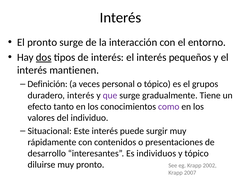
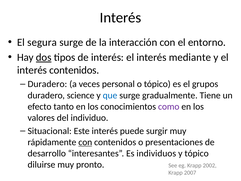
El pronto: pronto -> segura (42, 42)
pequeños: pequeños -> mediante (190, 57)
interés mantienen: mantienen -> contenidos (74, 70)
Definición: Definición -> Duradero (47, 84)
duradero interés: interés -> science (81, 95)
que colour: purple -> blue (110, 95)
con underline: none -> present (85, 142)
